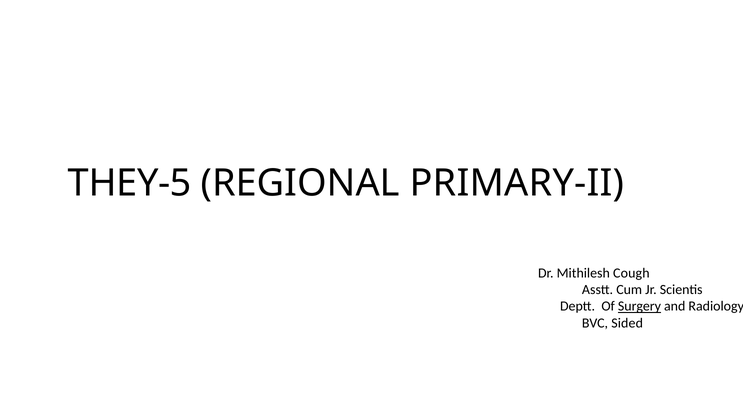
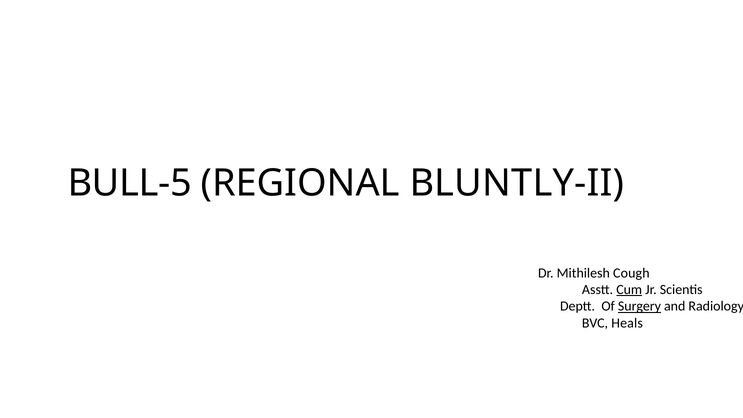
THEY-5: THEY-5 -> BULL-5 (130, 183)
PRIMARY-II: PRIMARY-II -> BLUNTLY-II (517, 183)
Cum underline: none -> present (629, 290)
Sided: Sided -> Heals (627, 323)
